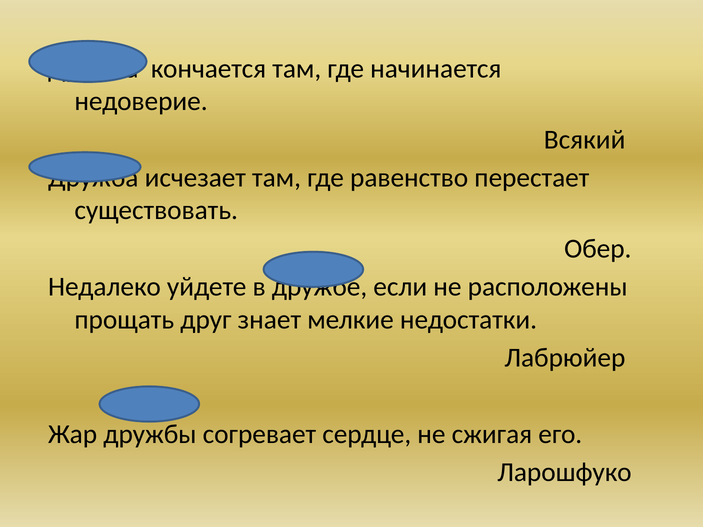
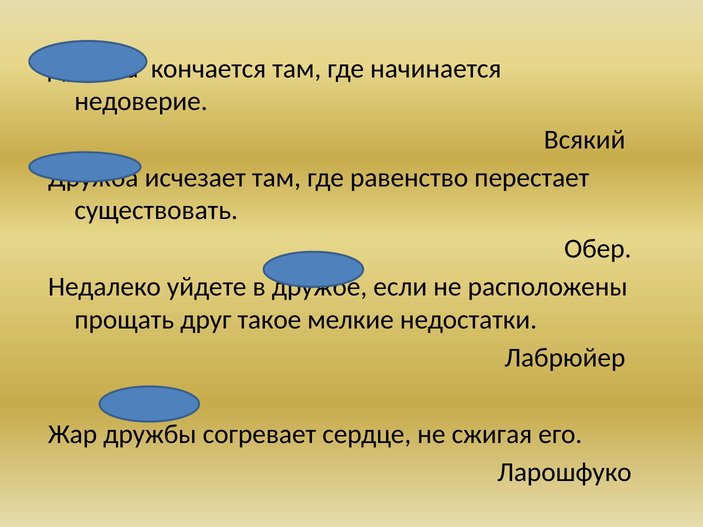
знает: знает -> такое (269, 320)
